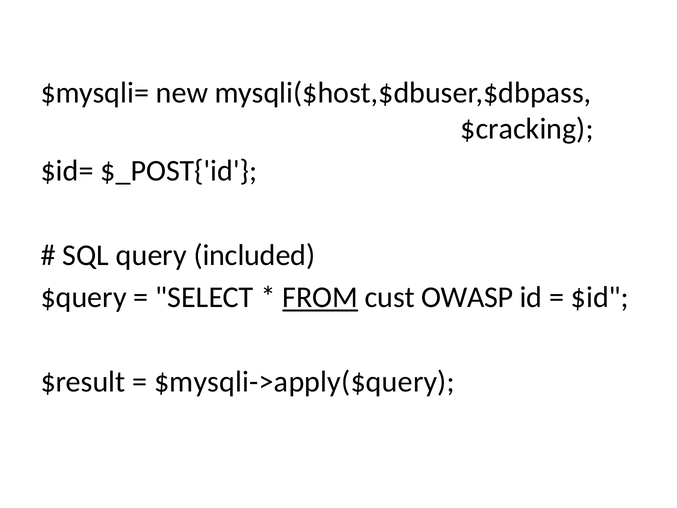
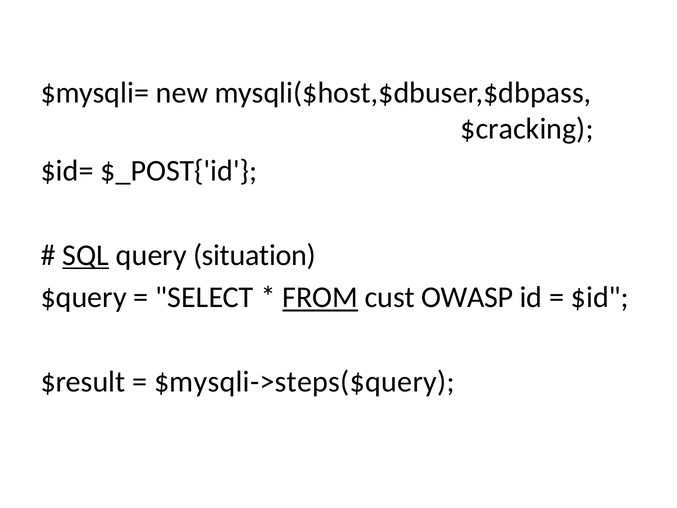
SQL underline: none -> present (86, 255)
included: included -> situation (254, 255)
$mysqli->apply($query: $mysqli->apply($query -> $mysqli->steps($query (304, 382)
